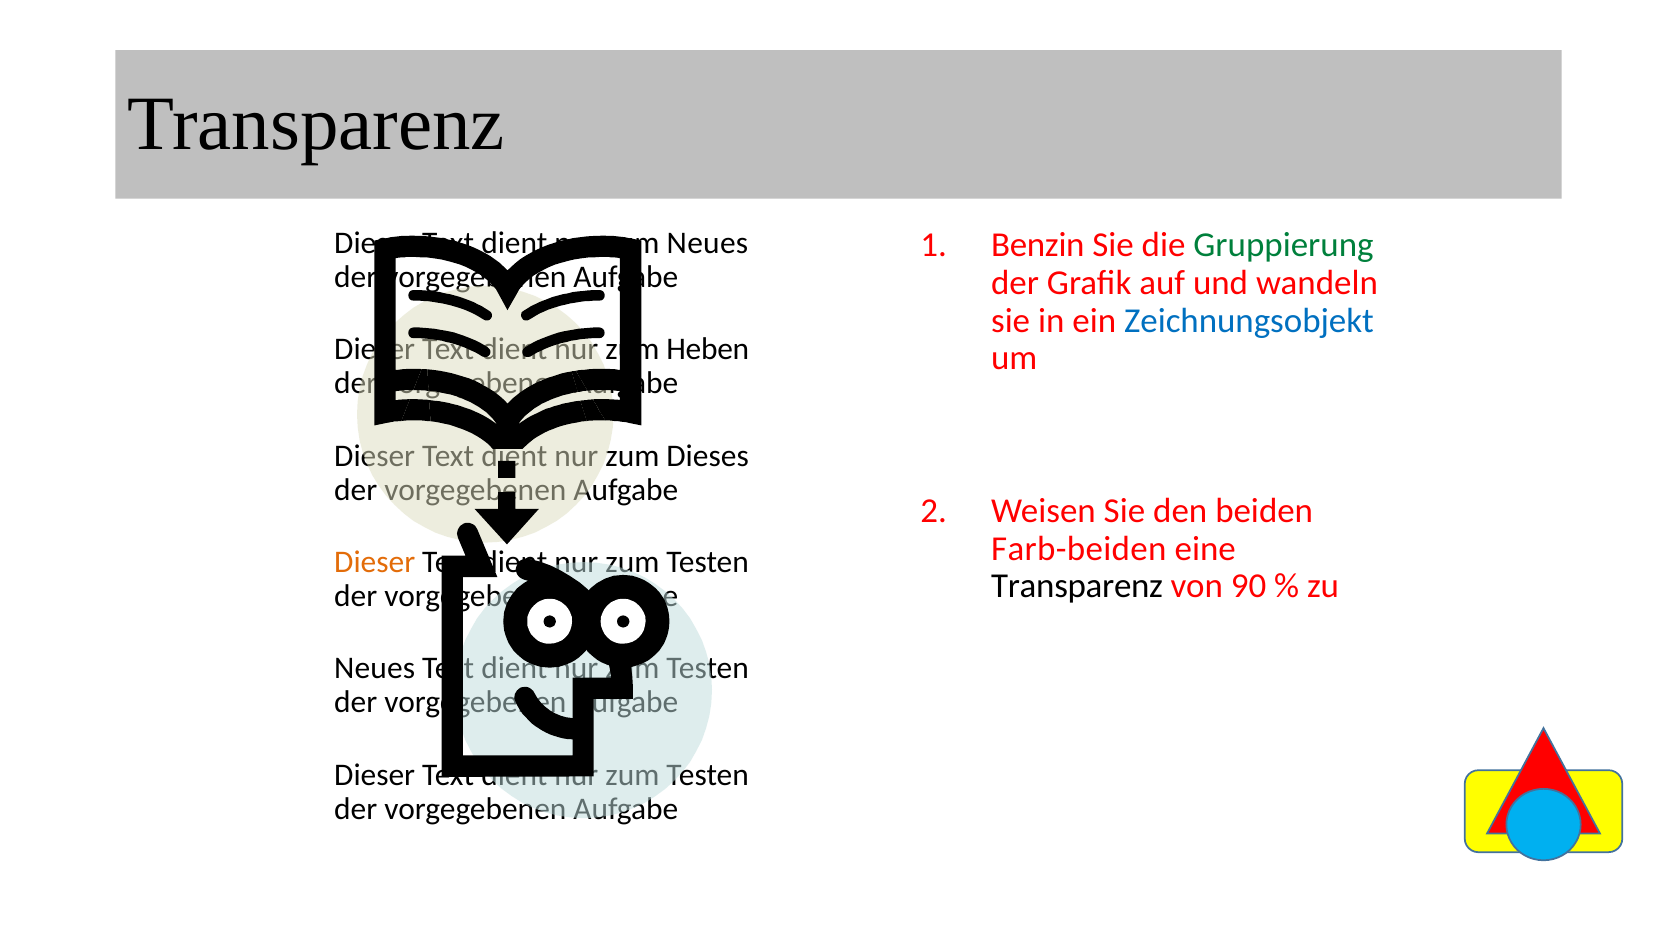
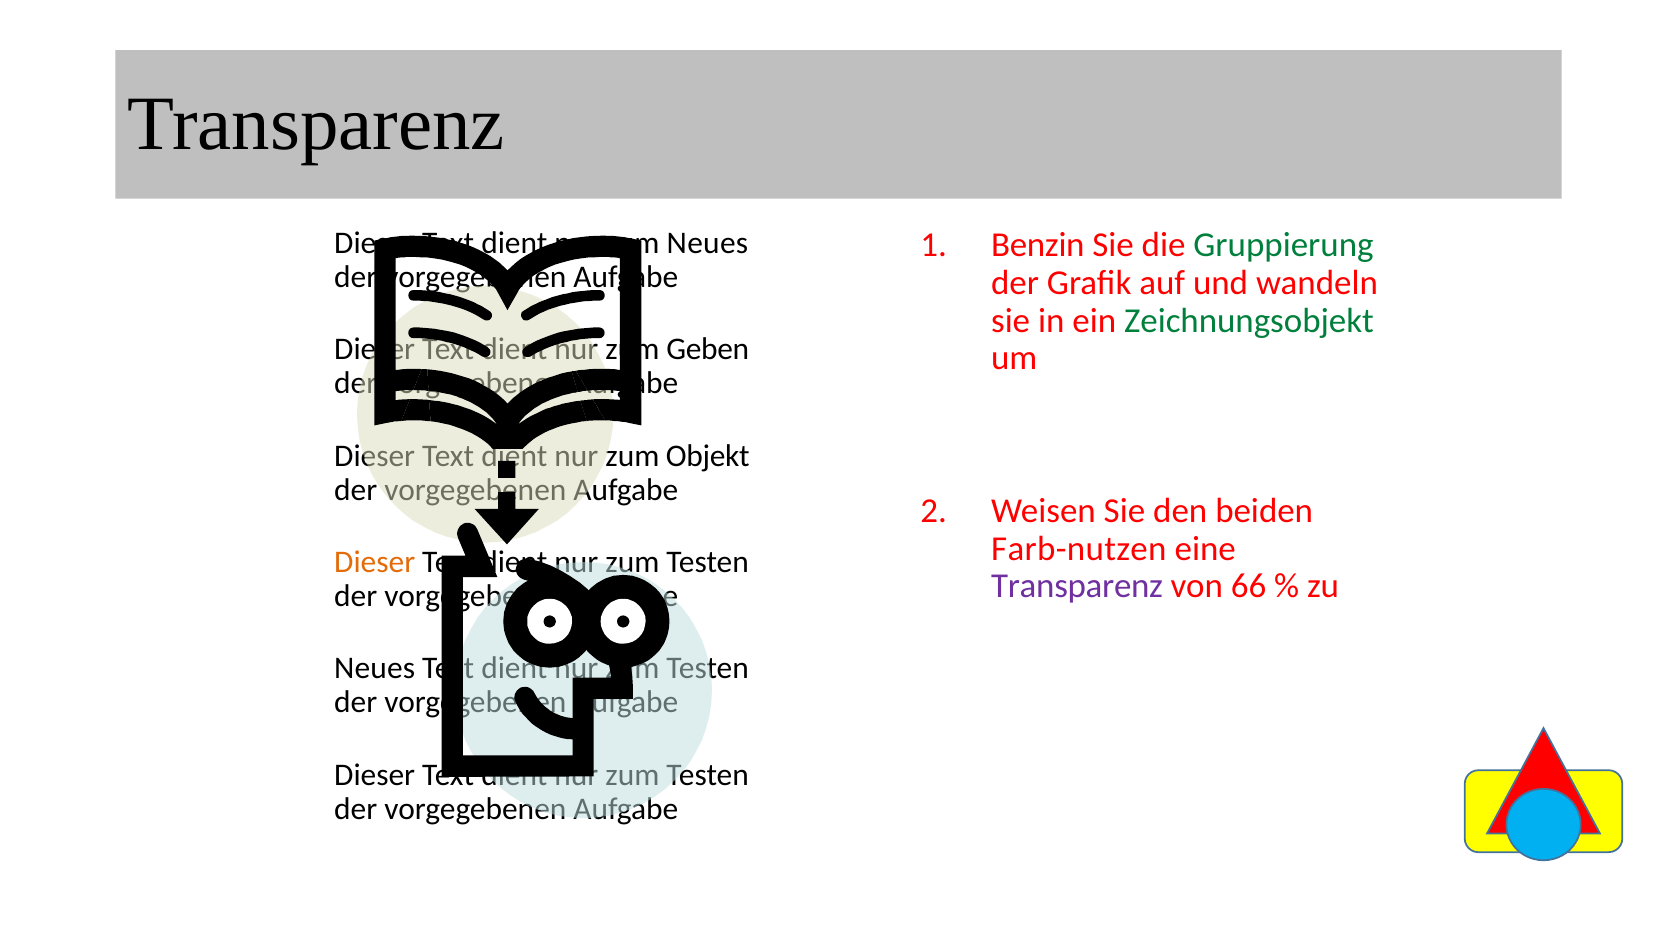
Zeichnungsobjekt colour: blue -> green (1249, 321)
Heben: Heben -> Geben (708, 350)
Dieses: Dieses -> Objekt (708, 456)
Farb-beiden: Farb-beiden -> Farb-nutzen (1079, 549)
Transparenz colour: black -> purple (1077, 586)
90: 90 -> 66 (1249, 586)
